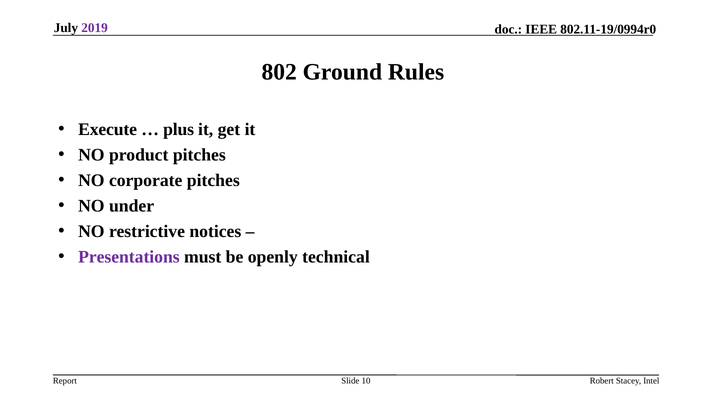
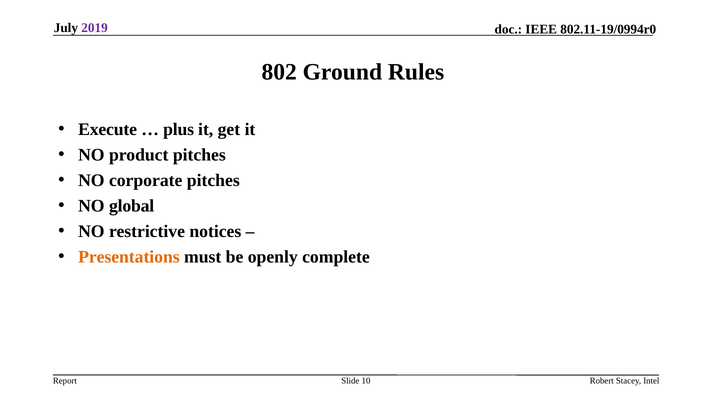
under: under -> global (132, 206)
Presentations colour: purple -> orange (129, 257)
technical: technical -> complete (336, 257)
